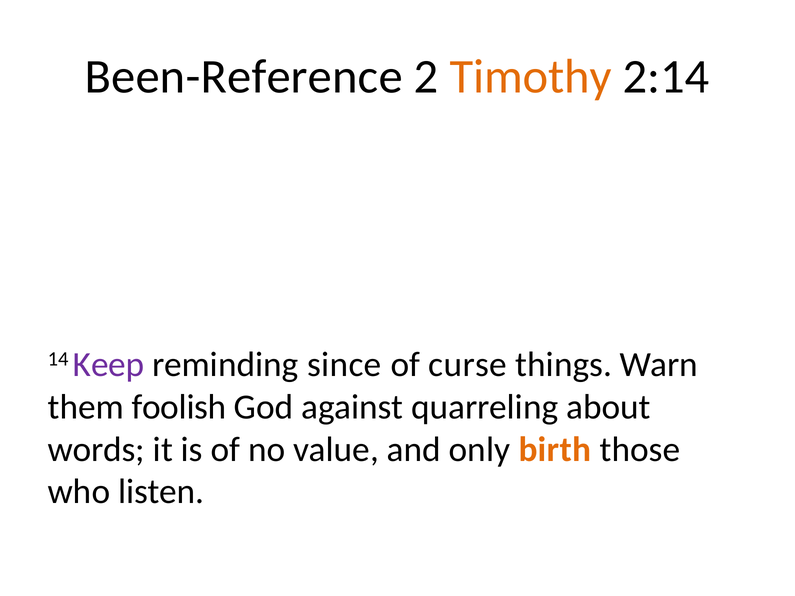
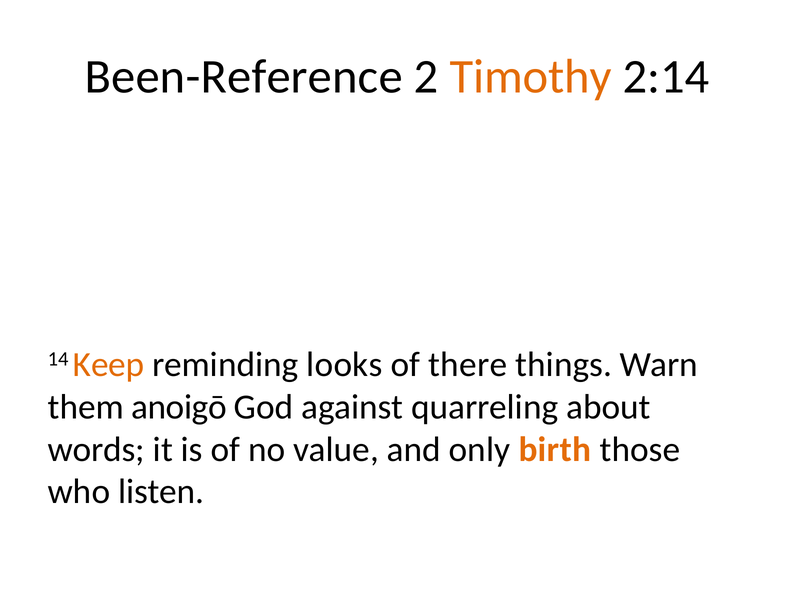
Keep colour: purple -> orange (109, 365)
since: since -> looks (344, 365)
curse: curse -> there (468, 365)
foolish: foolish -> anoigō (179, 407)
